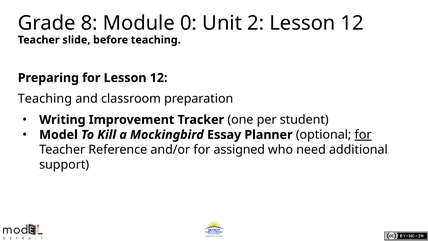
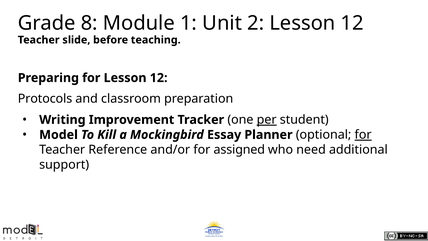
0: 0 -> 1 (189, 23)
Teaching: Teaching -> Protocols (45, 99)
per underline: none -> present (267, 120)
